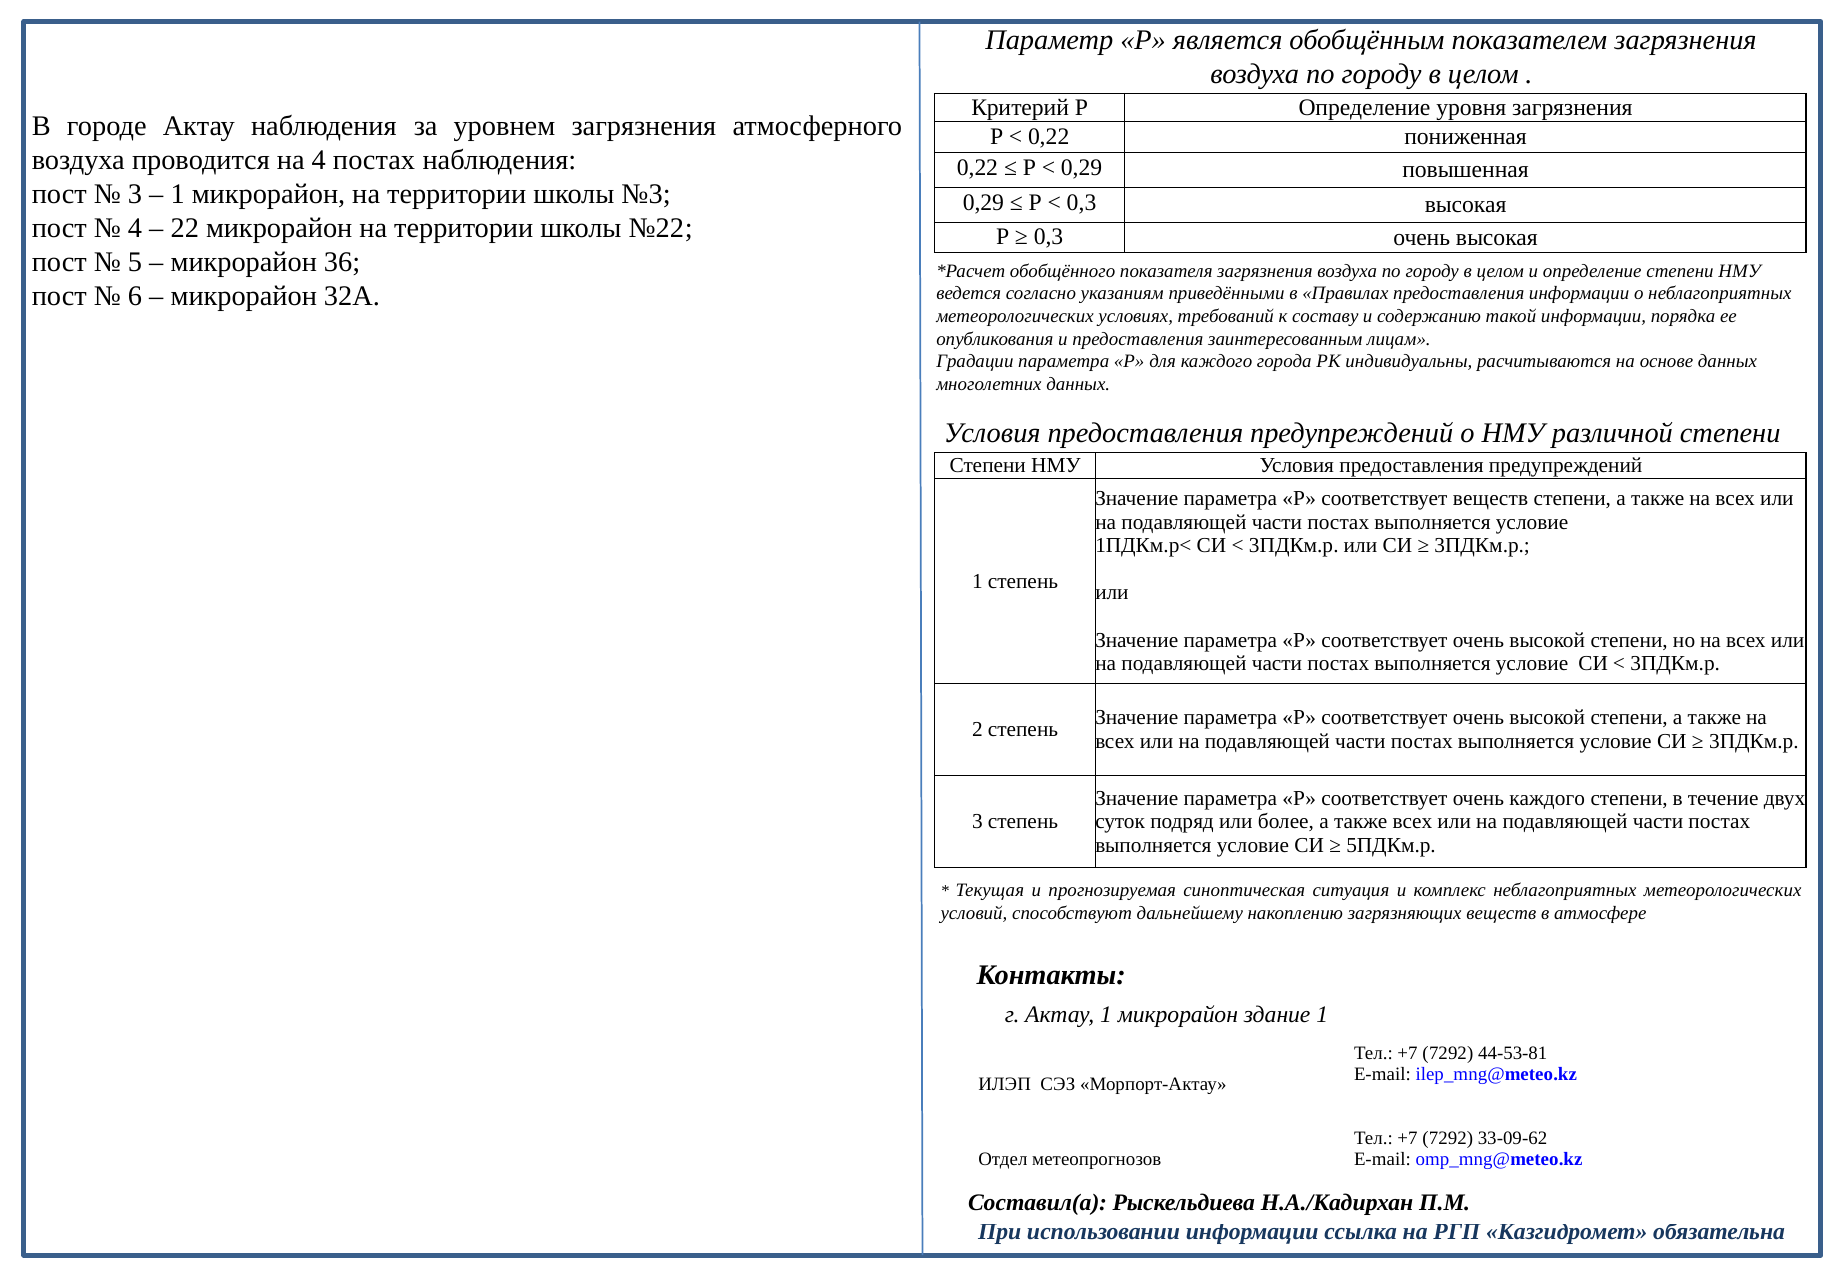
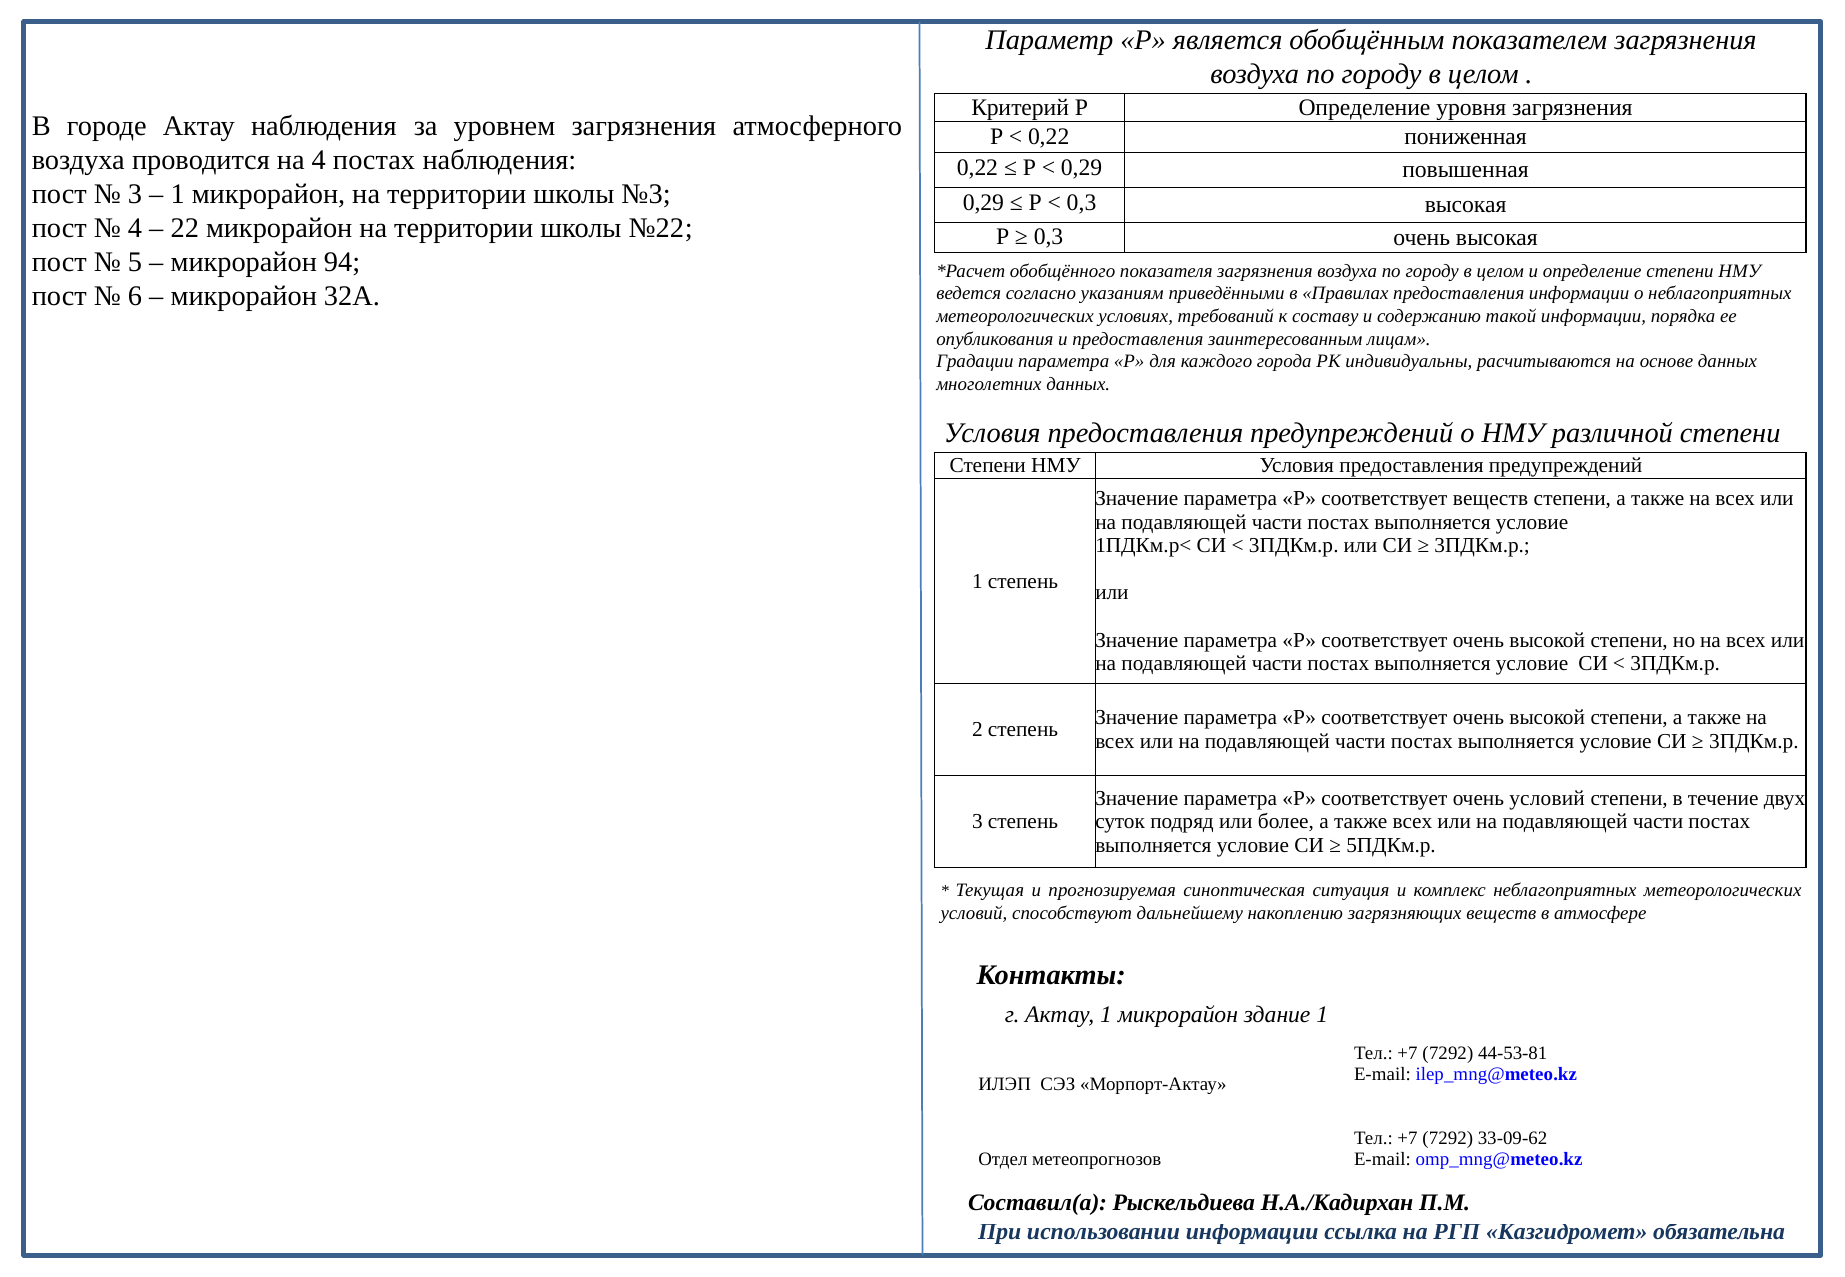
36: 36 -> 94 (342, 262)
очень каждого: каждого -> условий (1547, 798)
